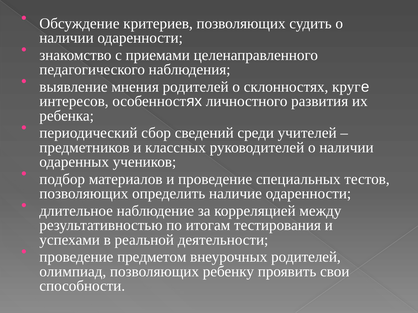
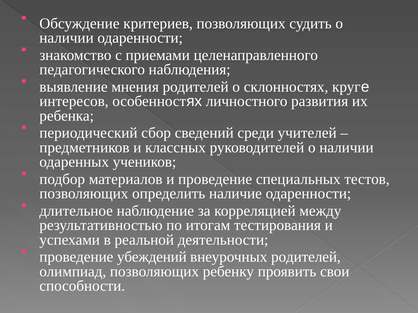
предметом: предметом -> убеждений (152, 257)
